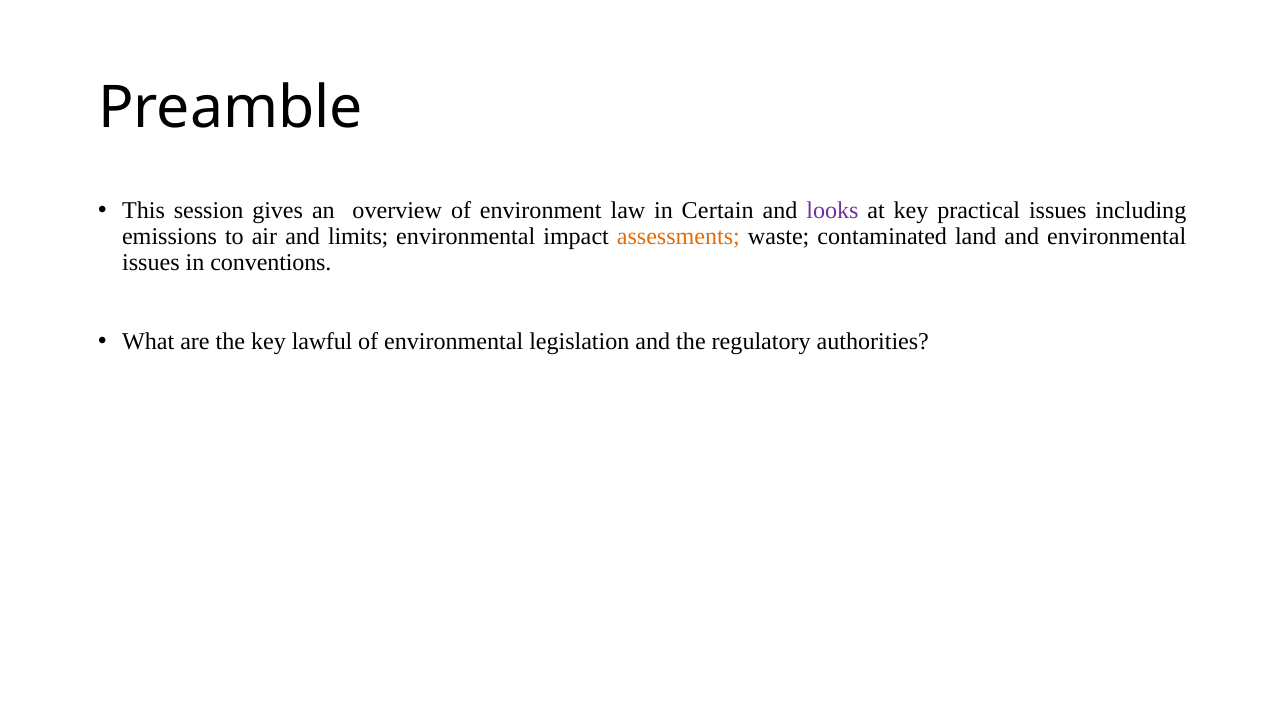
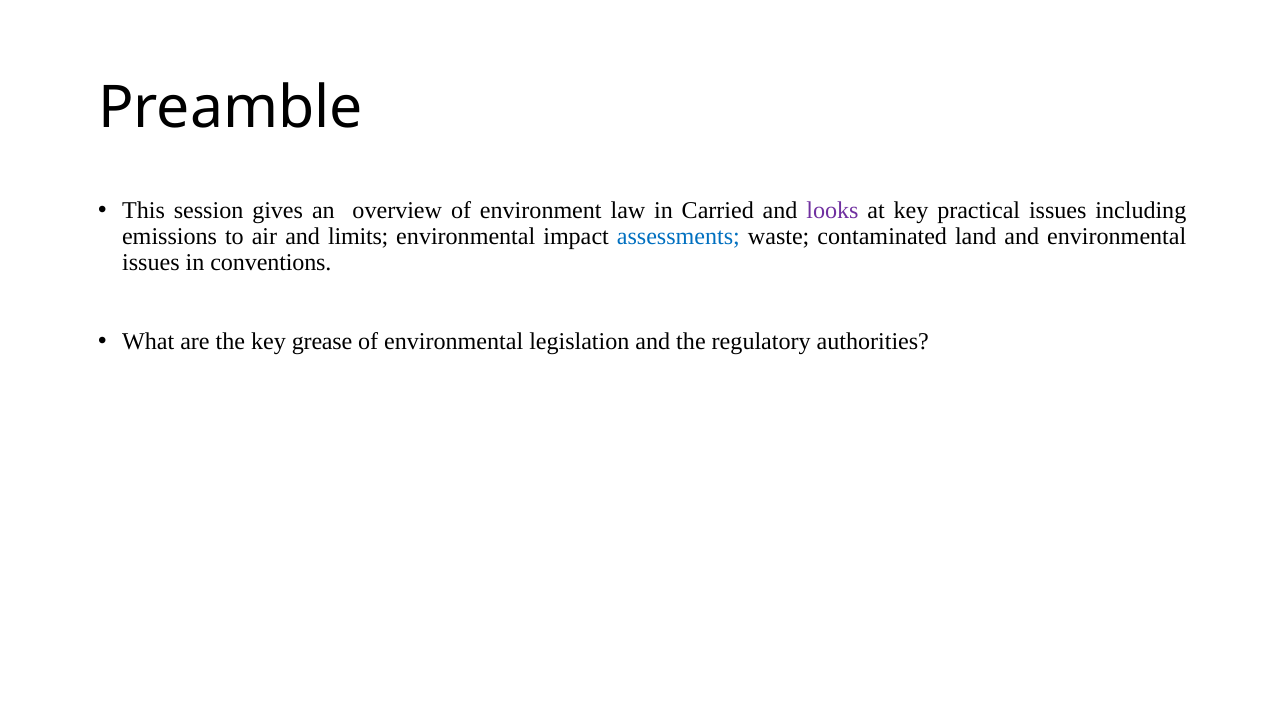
Certain: Certain -> Carried (718, 210)
assessments colour: orange -> blue (678, 236)
lawful: lawful -> grease (322, 341)
